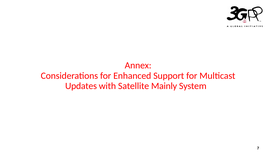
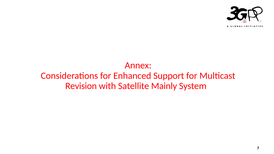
Updates: Updates -> Revision (81, 86)
